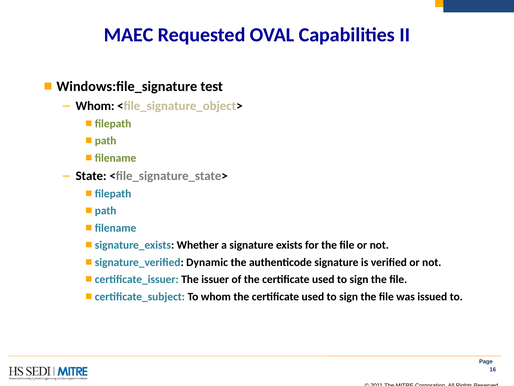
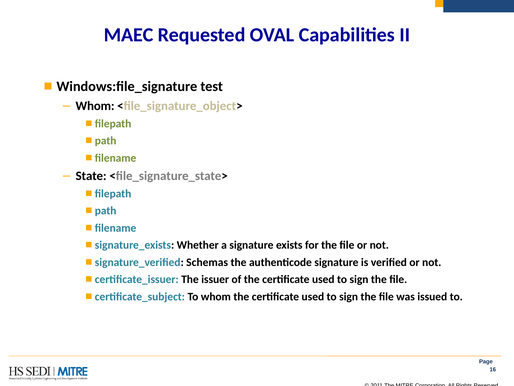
Dynamic: Dynamic -> Schemas (207, 262)
